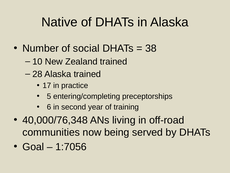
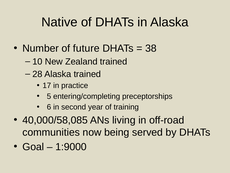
social: social -> future (86, 48)
40,000/76,348: 40,000/76,348 -> 40,000/58,085 (55, 120)
1:7056: 1:7056 -> 1:9000 (71, 146)
